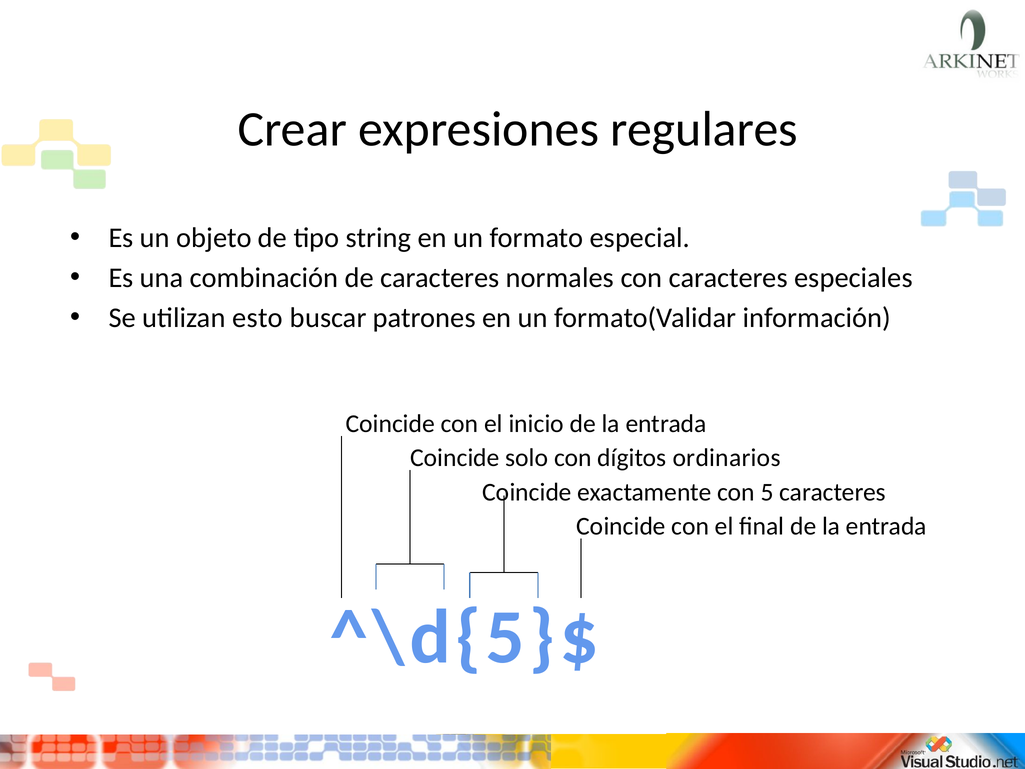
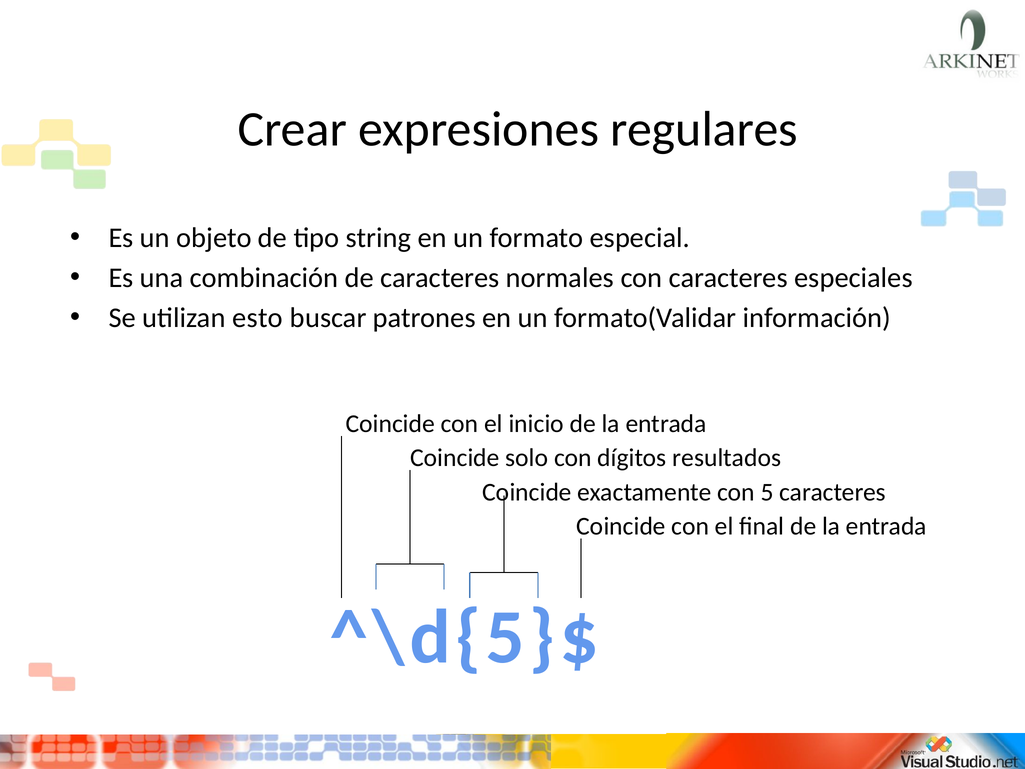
ordinarios: ordinarios -> resultados (727, 458)
